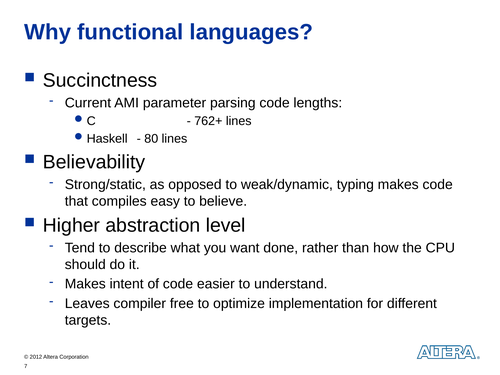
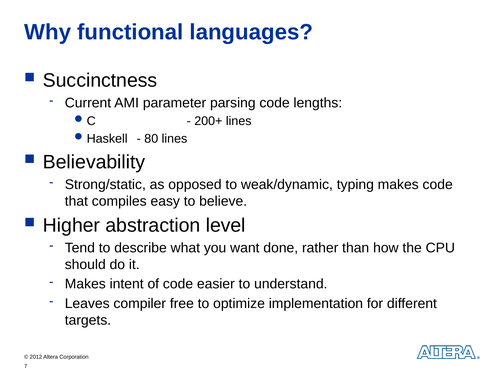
762+: 762+ -> 200+ (208, 121)
